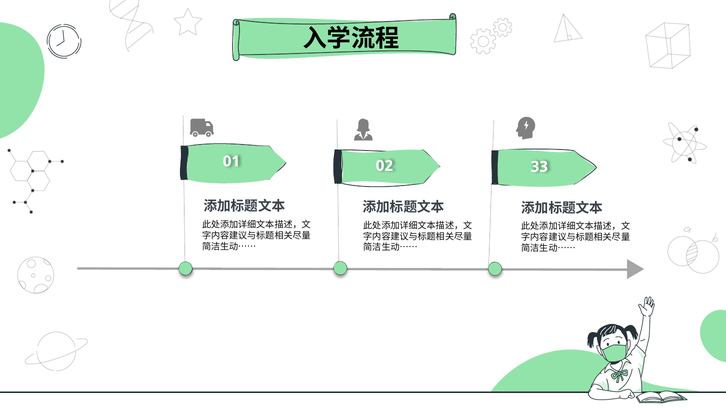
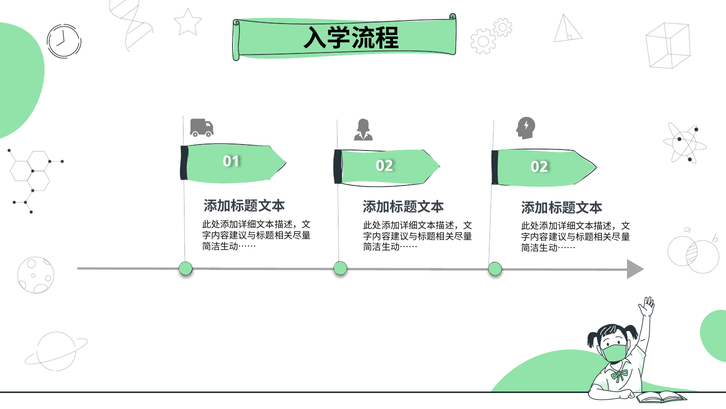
02 33: 33 -> 02 (539, 167)
